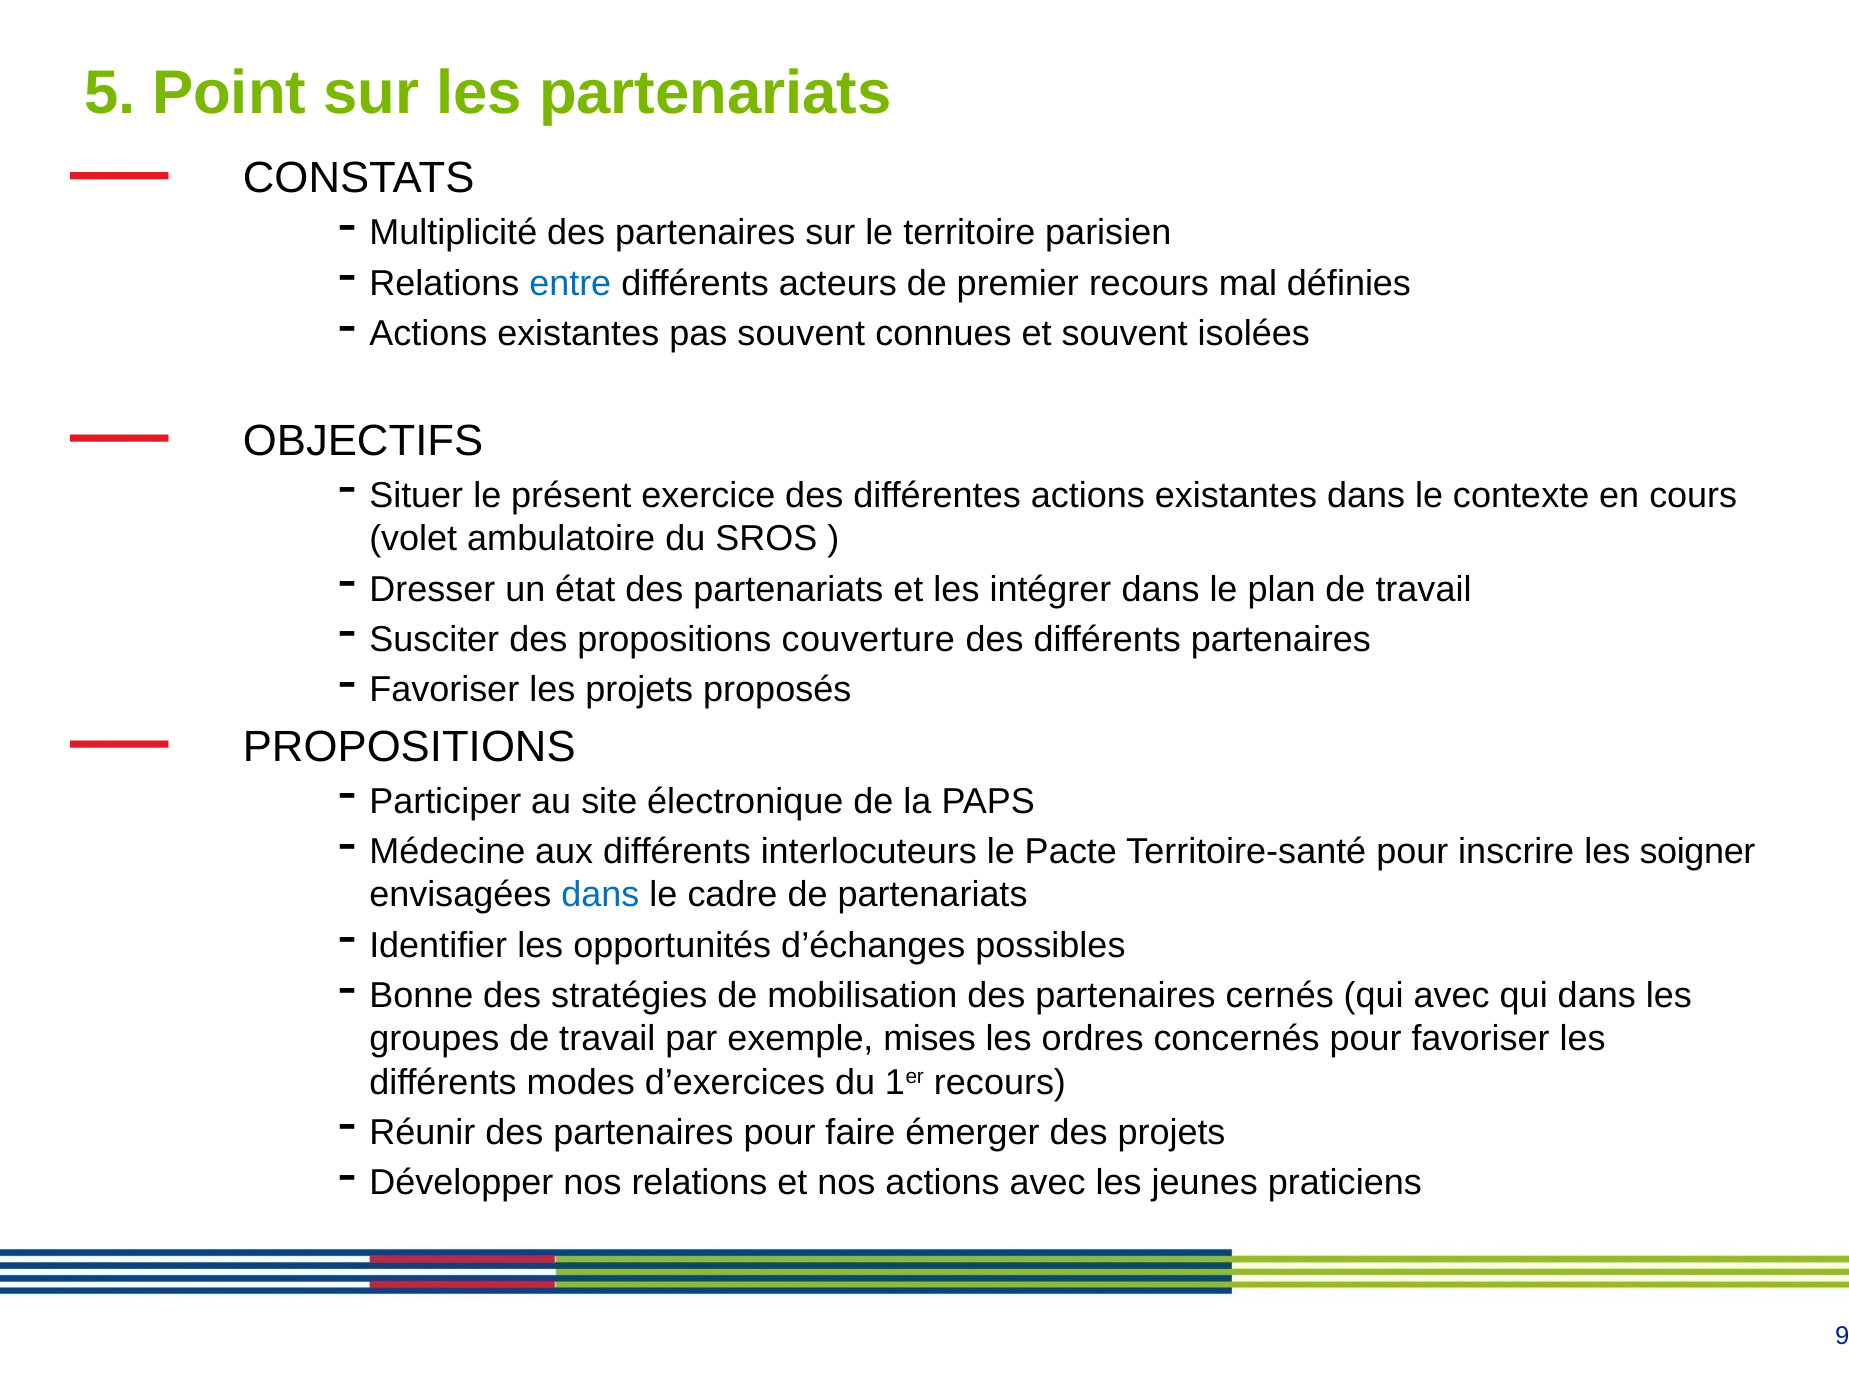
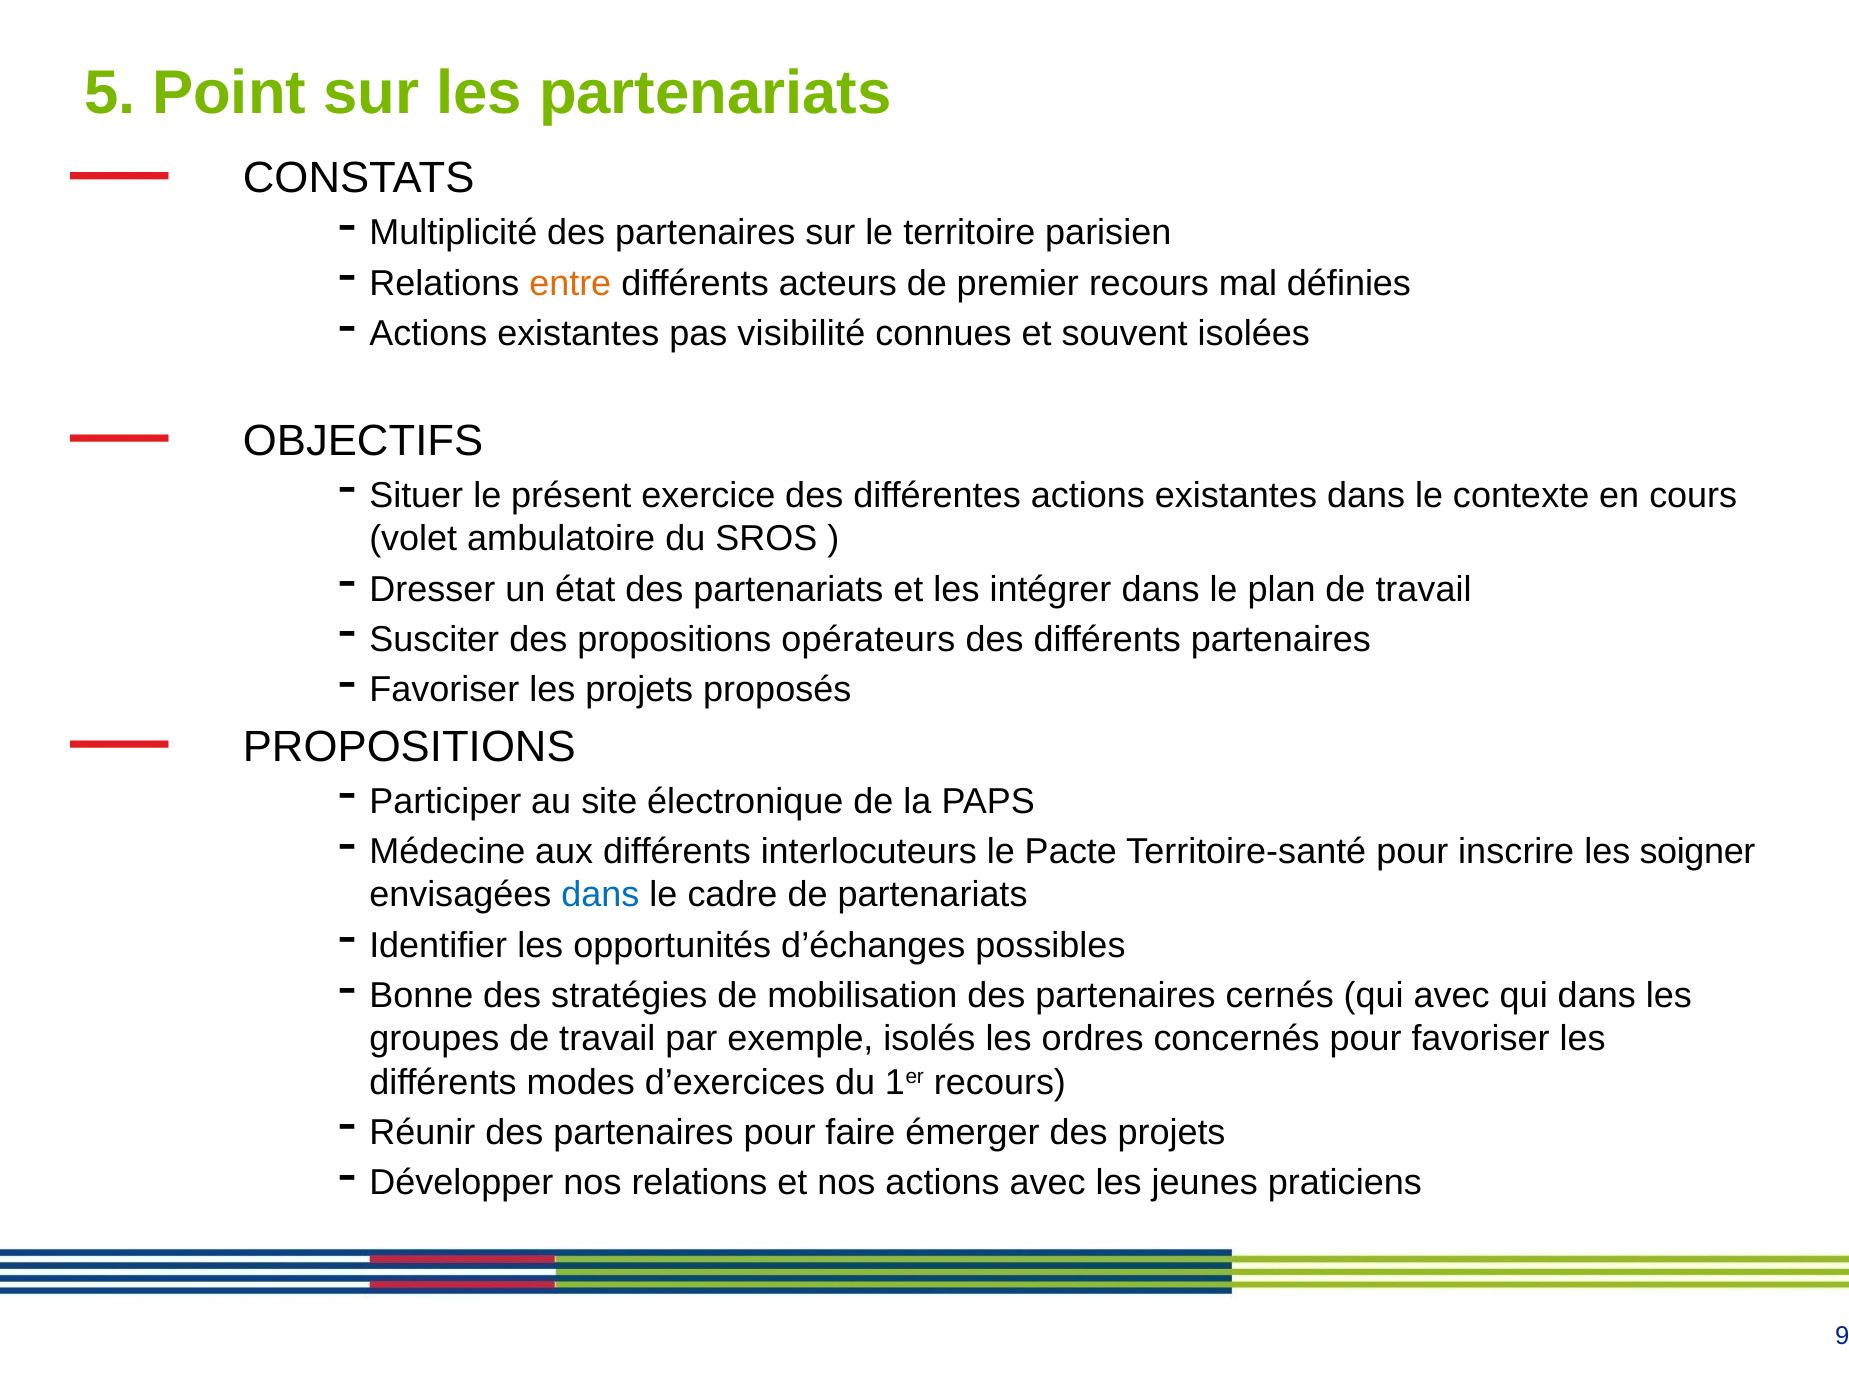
entre colour: blue -> orange (570, 283)
pas souvent: souvent -> visibilité (801, 334)
couverture: couverture -> opérateurs (868, 640)
mises: mises -> isolés (929, 1039)
